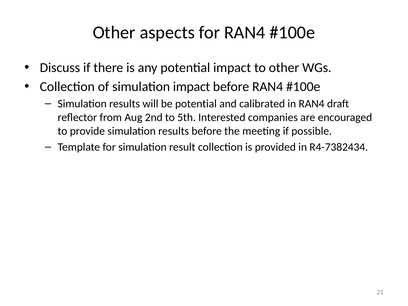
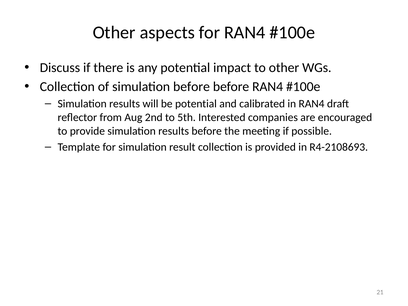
simulation impact: impact -> before (191, 87)
R4-7382434: R4-7382434 -> R4-2108693 (339, 147)
